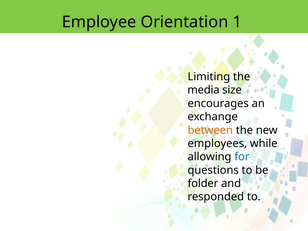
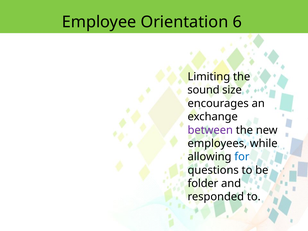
1: 1 -> 6 (237, 22)
media: media -> sound (203, 90)
between colour: orange -> purple (210, 130)
